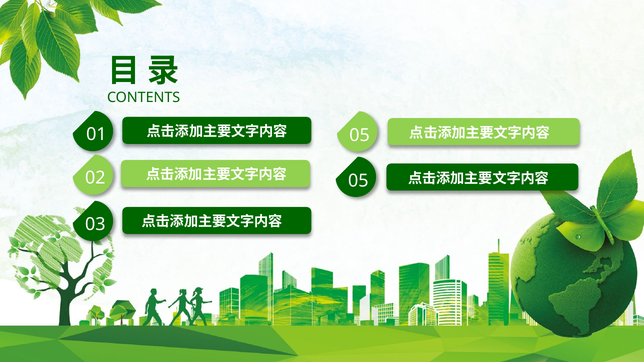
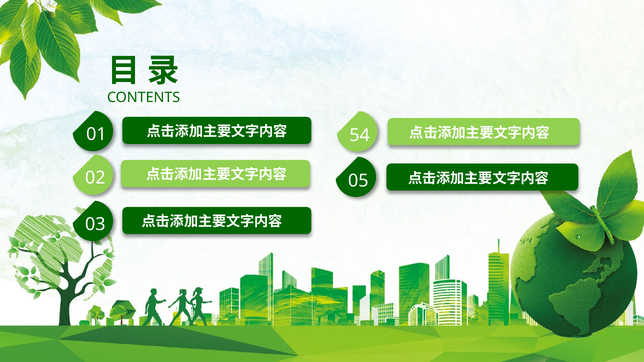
01 05: 05 -> 54 (360, 135)
